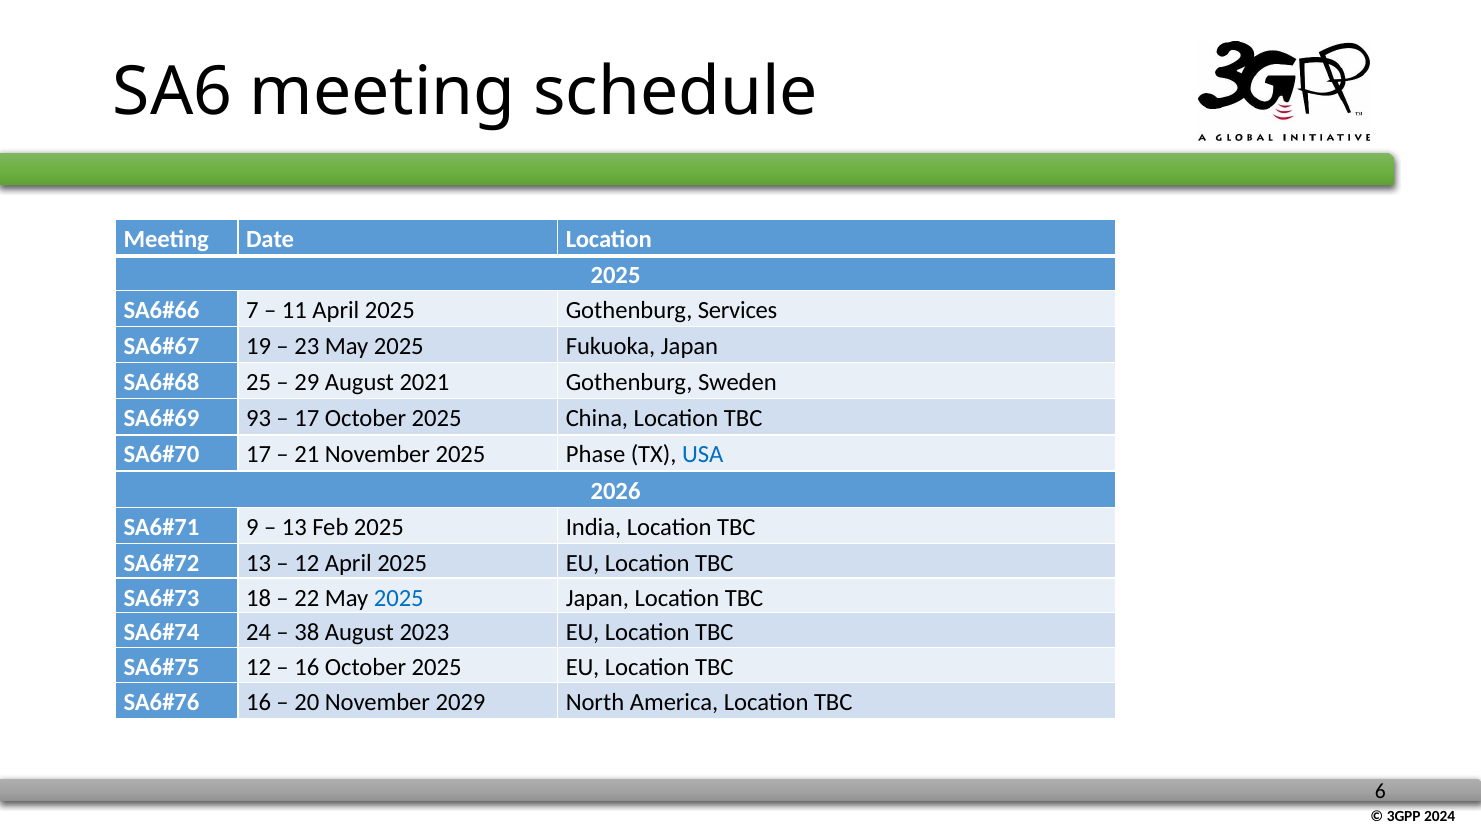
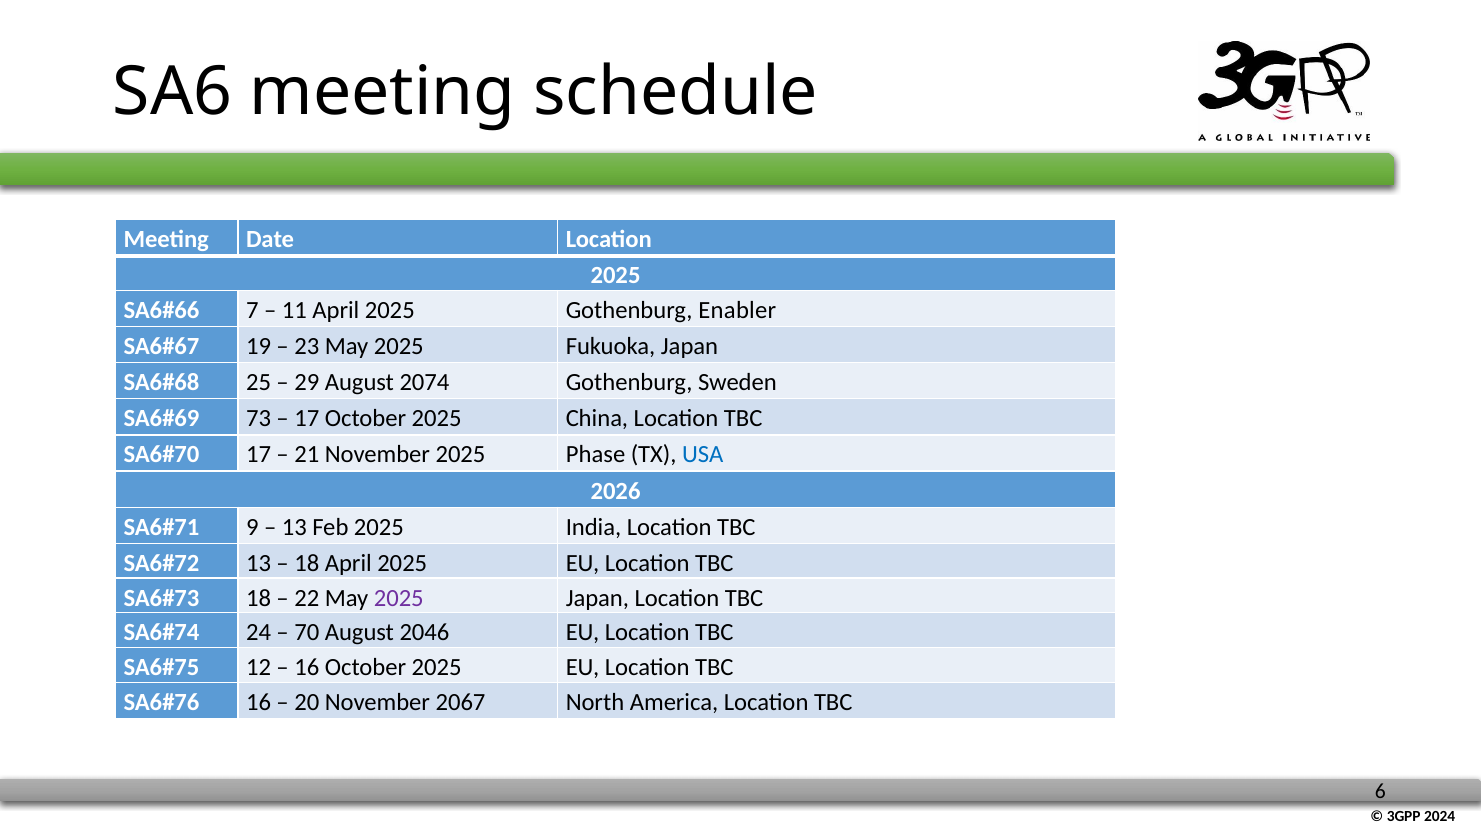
Services: Services -> Enabler (737, 310)
2021: 2021 -> 2074 (424, 383)
93: 93 -> 73 (259, 419)
12: 12 -> 18 (307, 563)
2025 colour: blue -> purple (399, 598)
38: 38 -> 70 (307, 633)
2023: 2023 -> 2046 (424, 633)
2029: 2029 -> 2067 (461, 702)
